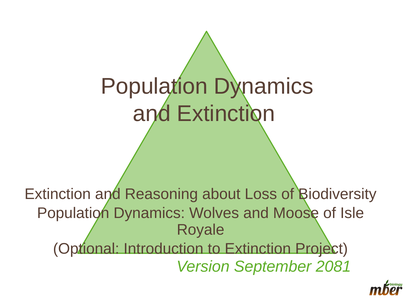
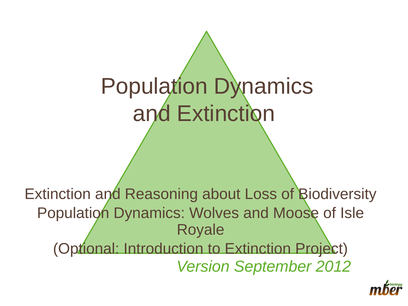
2081: 2081 -> 2012 (333, 267)
